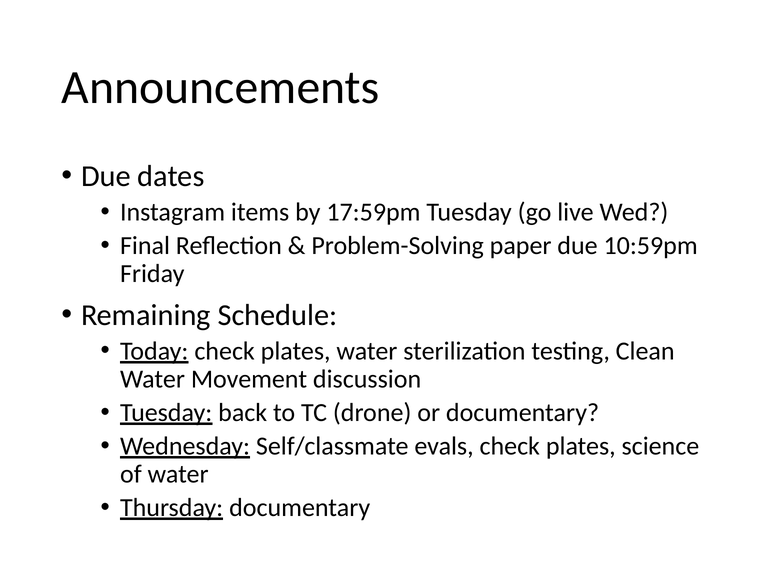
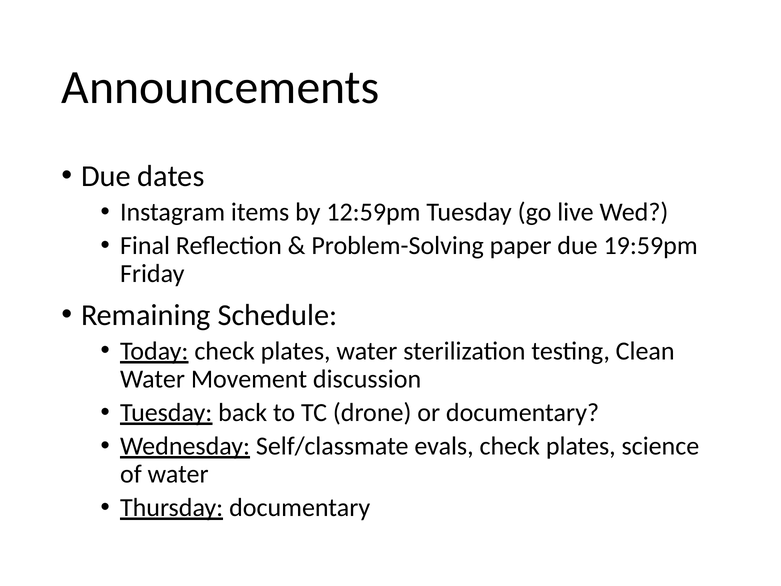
17:59pm: 17:59pm -> 12:59pm (373, 212)
10:59pm: 10:59pm -> 19:59pm (651, 245)
